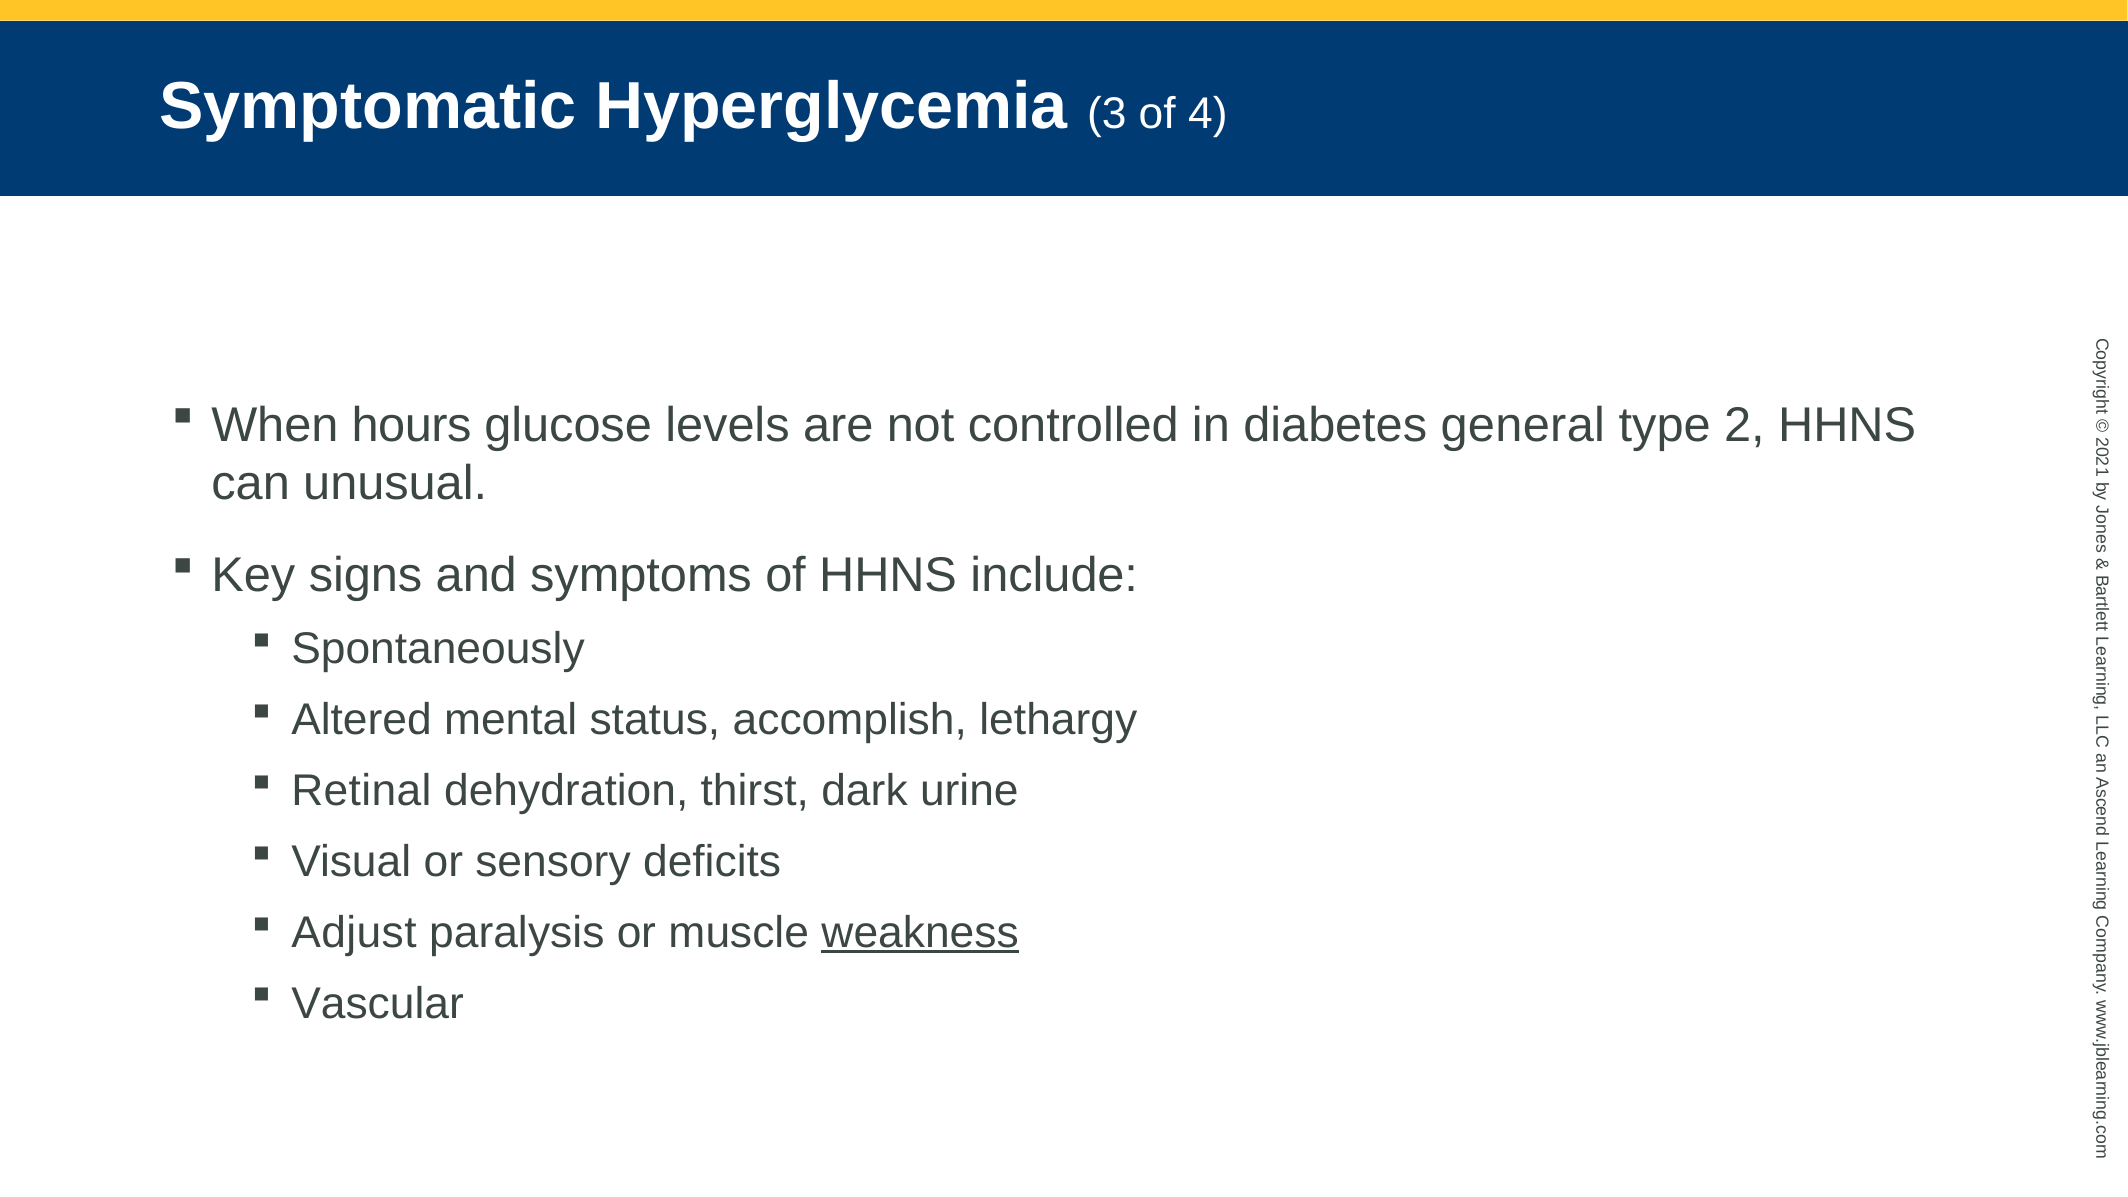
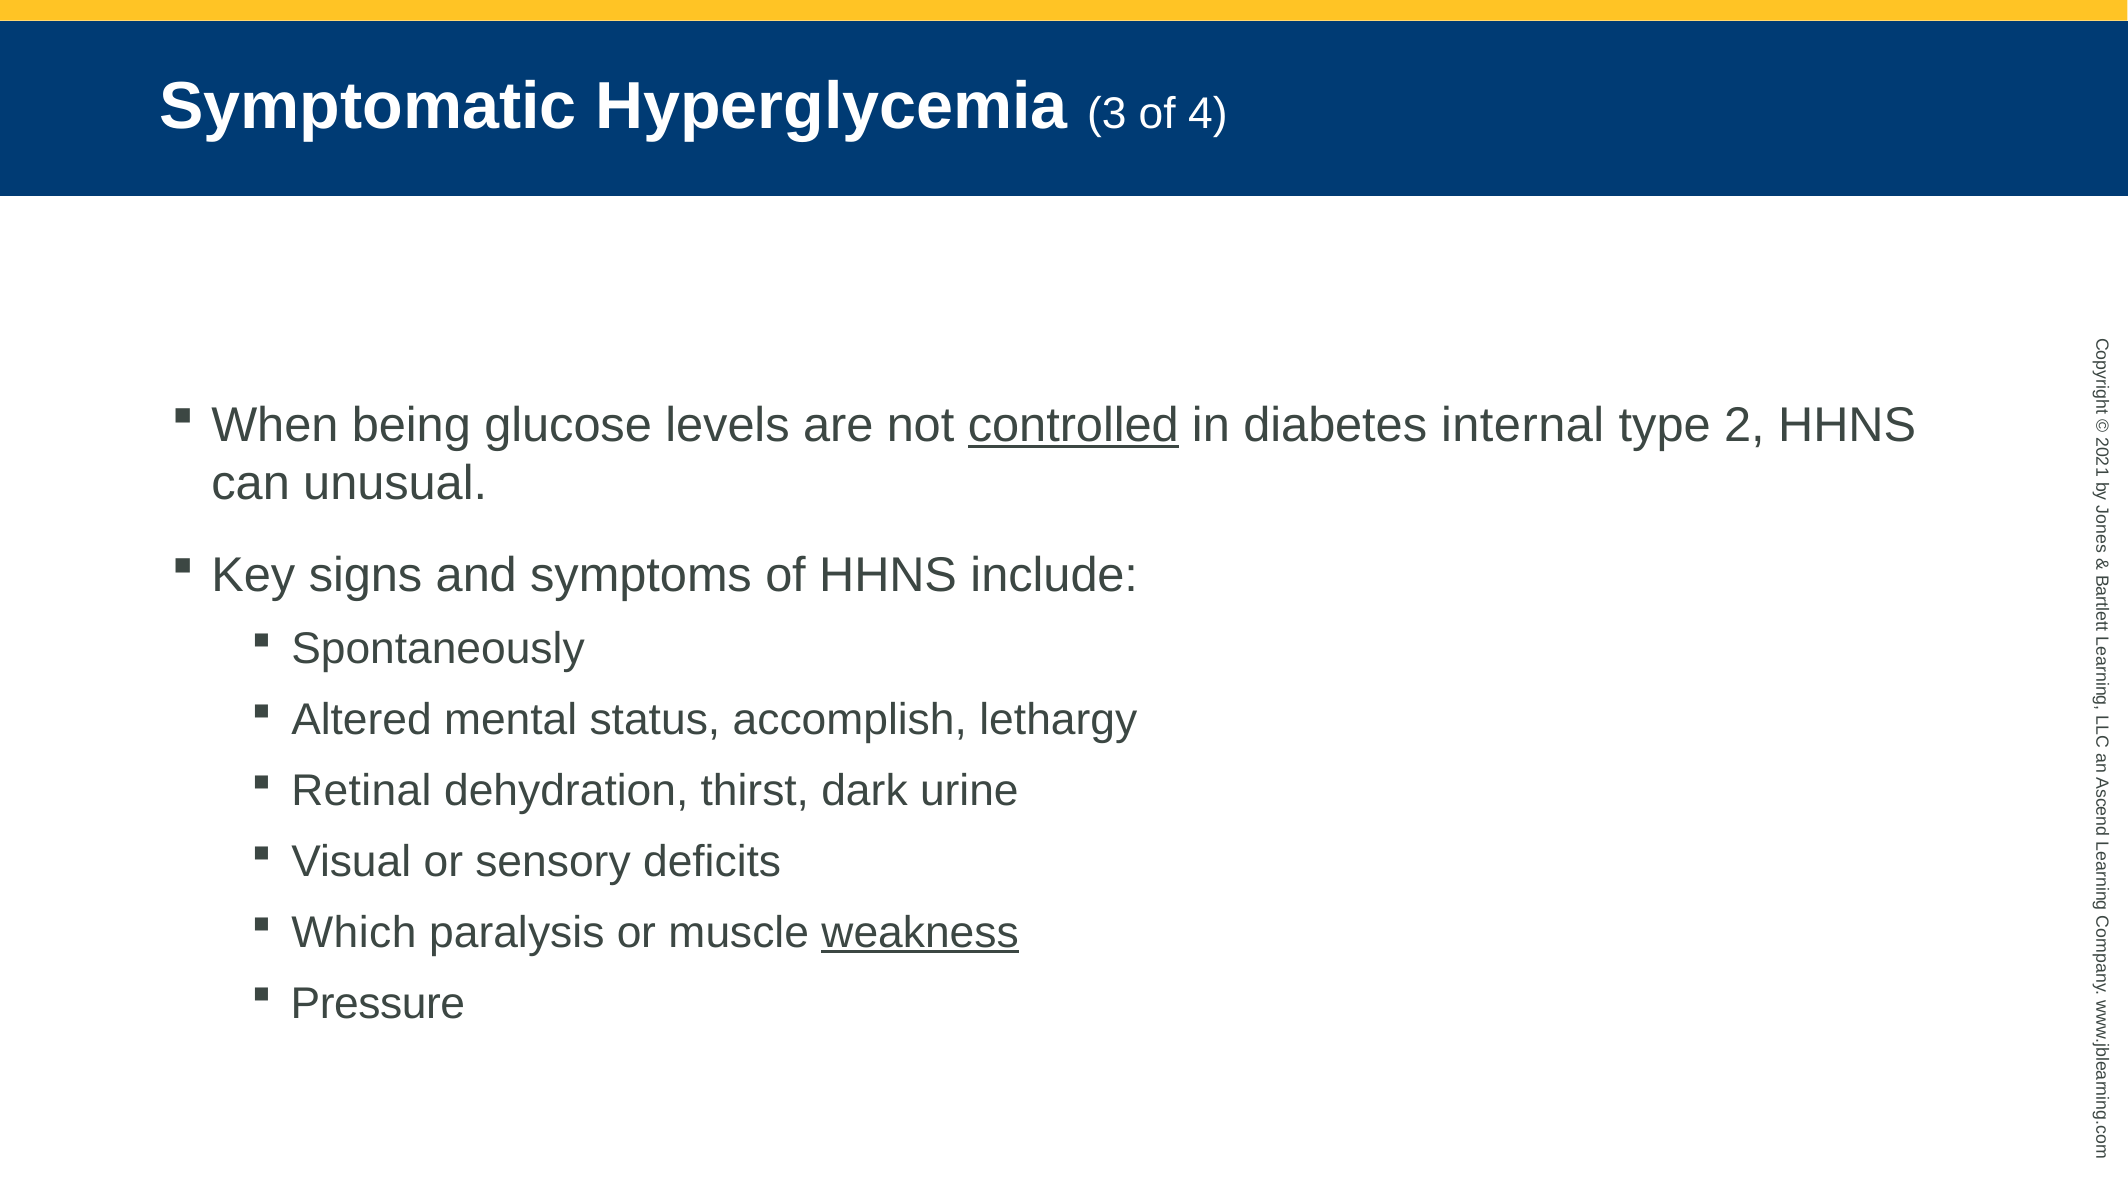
hours: hours -> being (411, 425)
controlled underline: none -> present (1073, 425)
general: general -> internal (1523, 425)
Adjust: Adjust -> Which (354, 933)
Vascular: Vascular -> Pressure (378, 1003)
